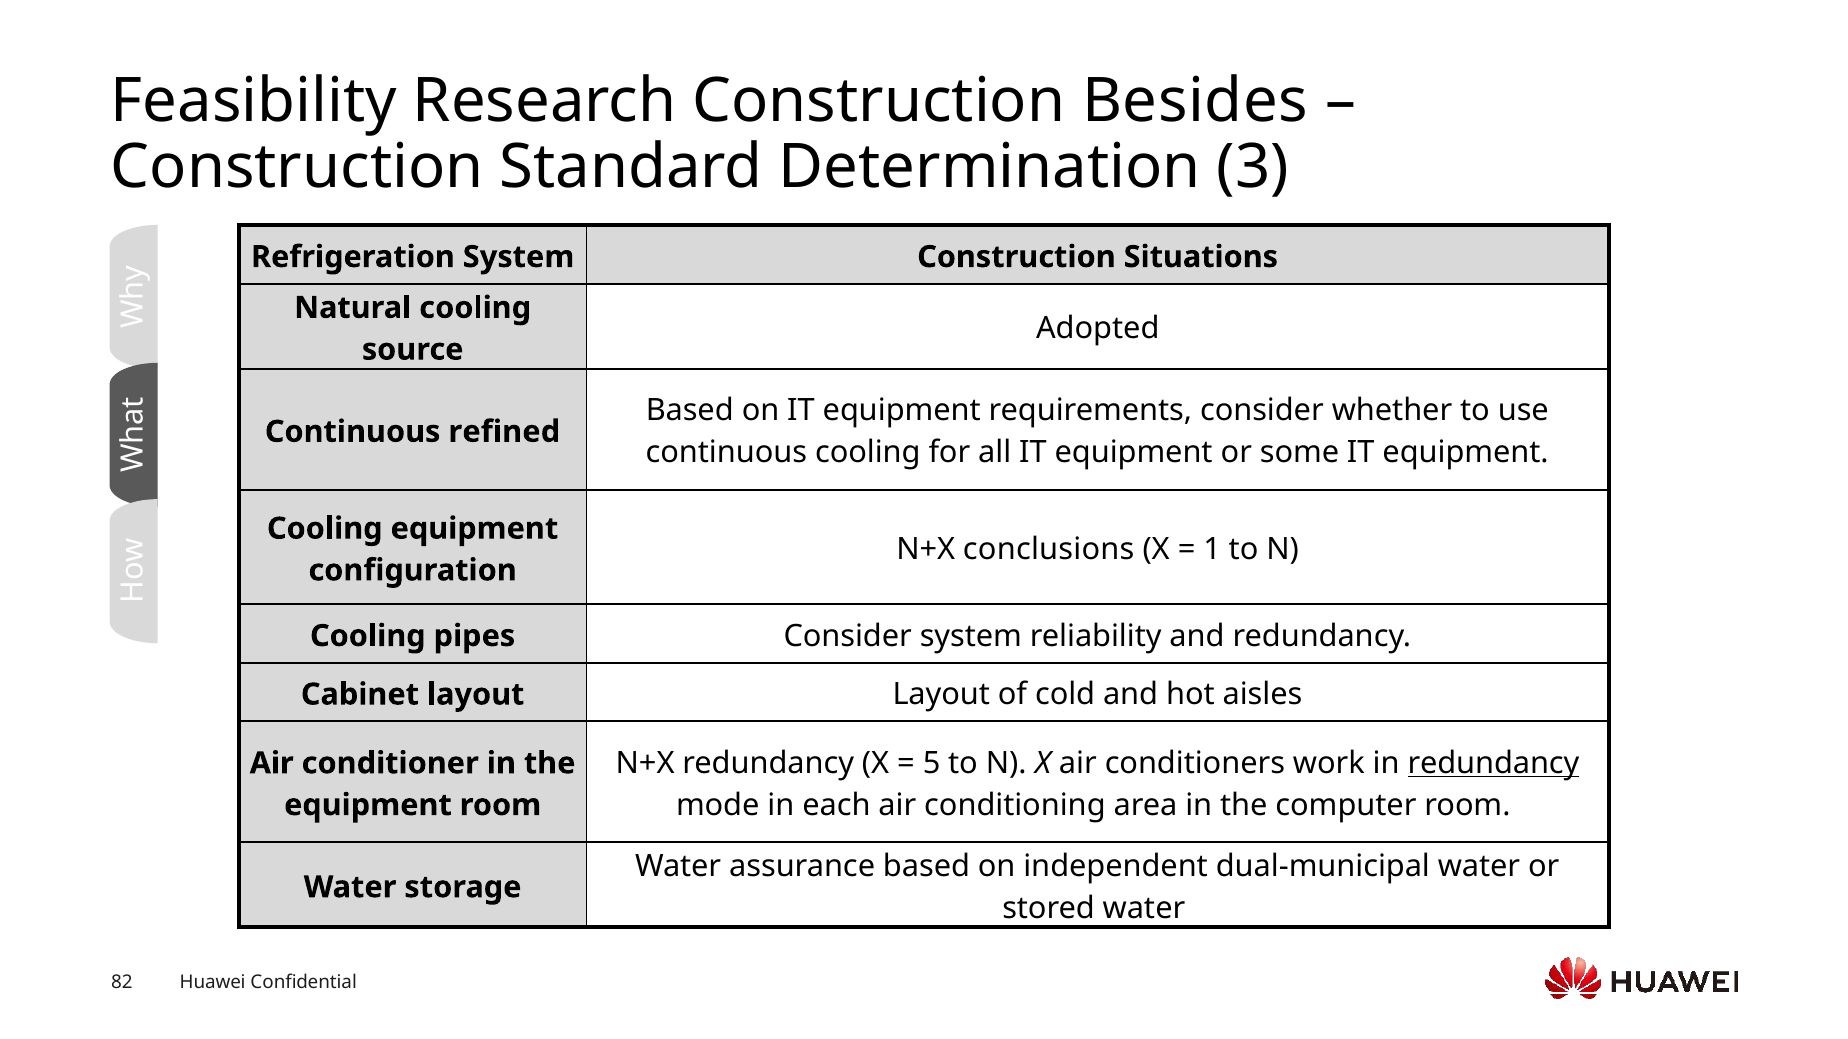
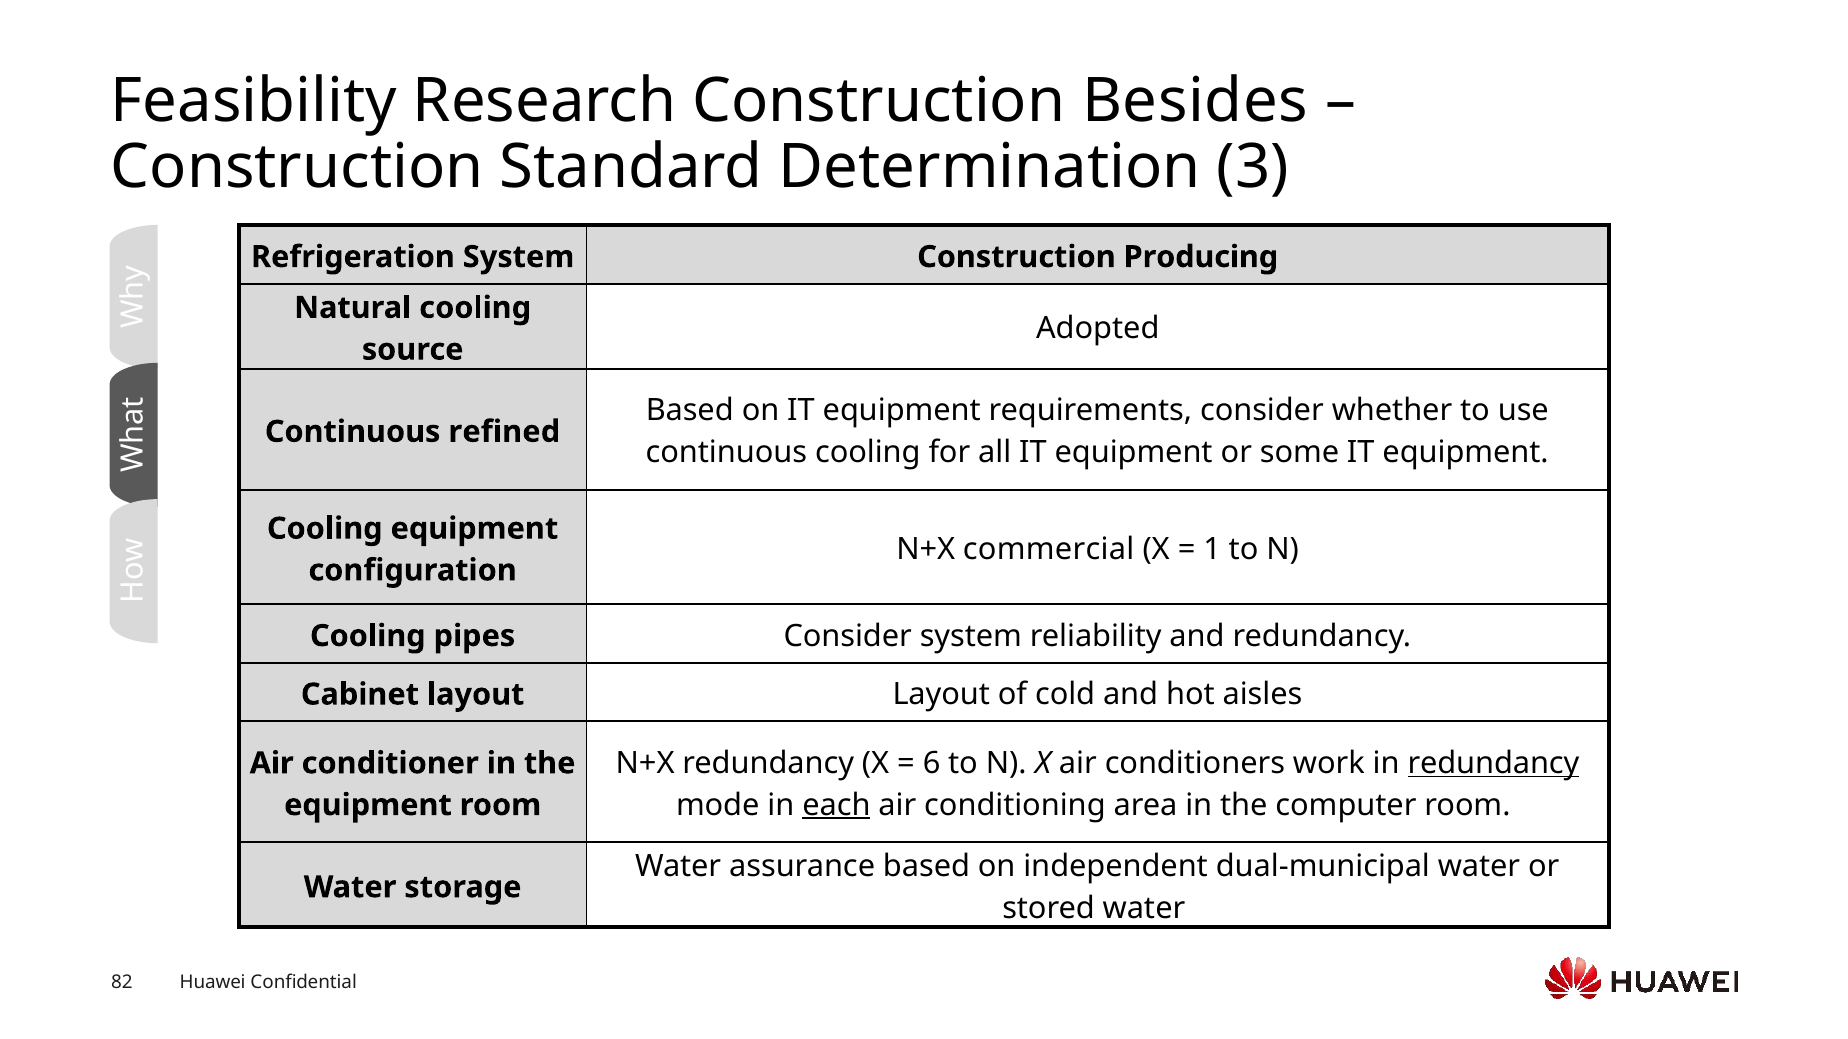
Situations: Situations -> Producing (1201, 257)
conclusions: conclusions -> commercial (1049, 550)
5: 5 -> 6 (932, 764)
each underline: none -> present (836, 805)
